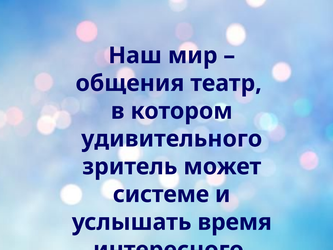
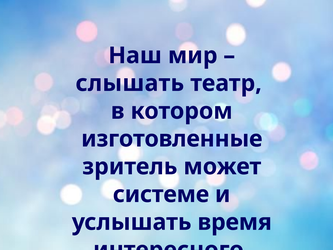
общения: общения -> слышать (130, 83)
удивительного: удивительного -> изготовленные (172, 139)
